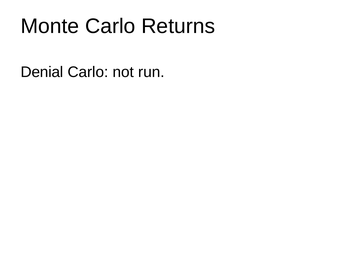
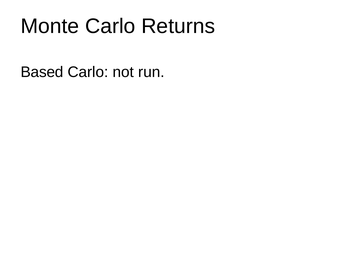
Denial: Denial -> Based (42, 72)
